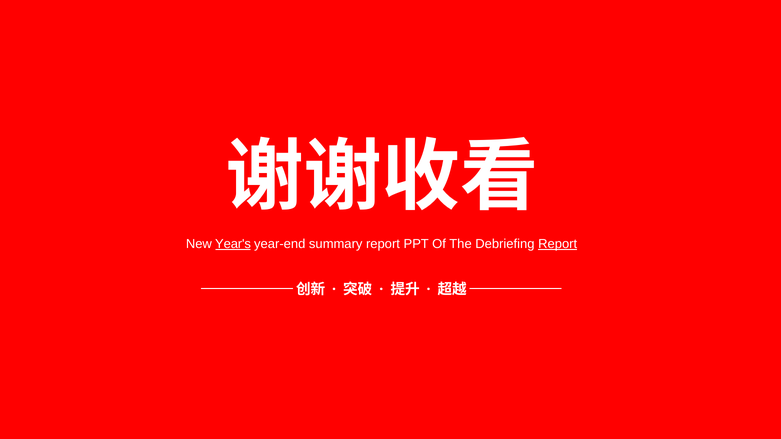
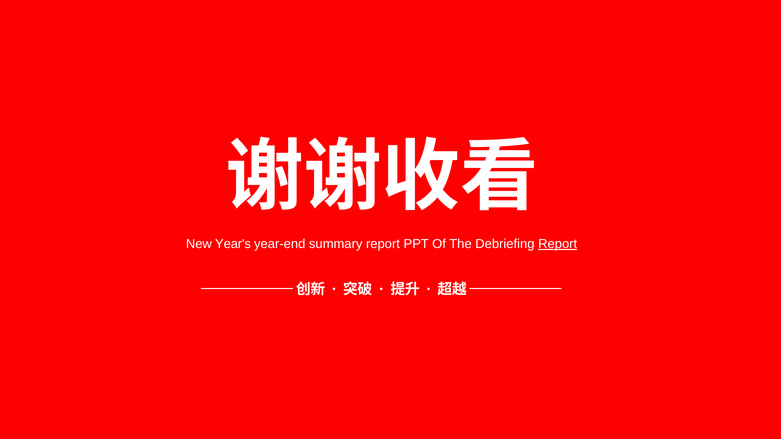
Year's underline: present -> none (233, 244)
